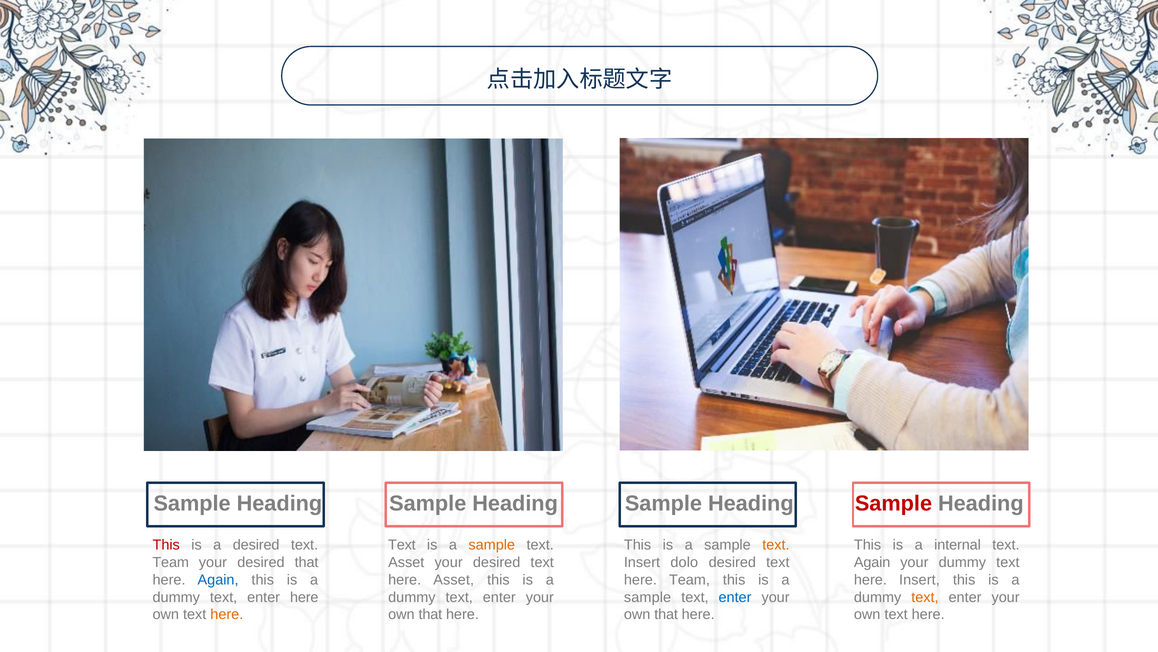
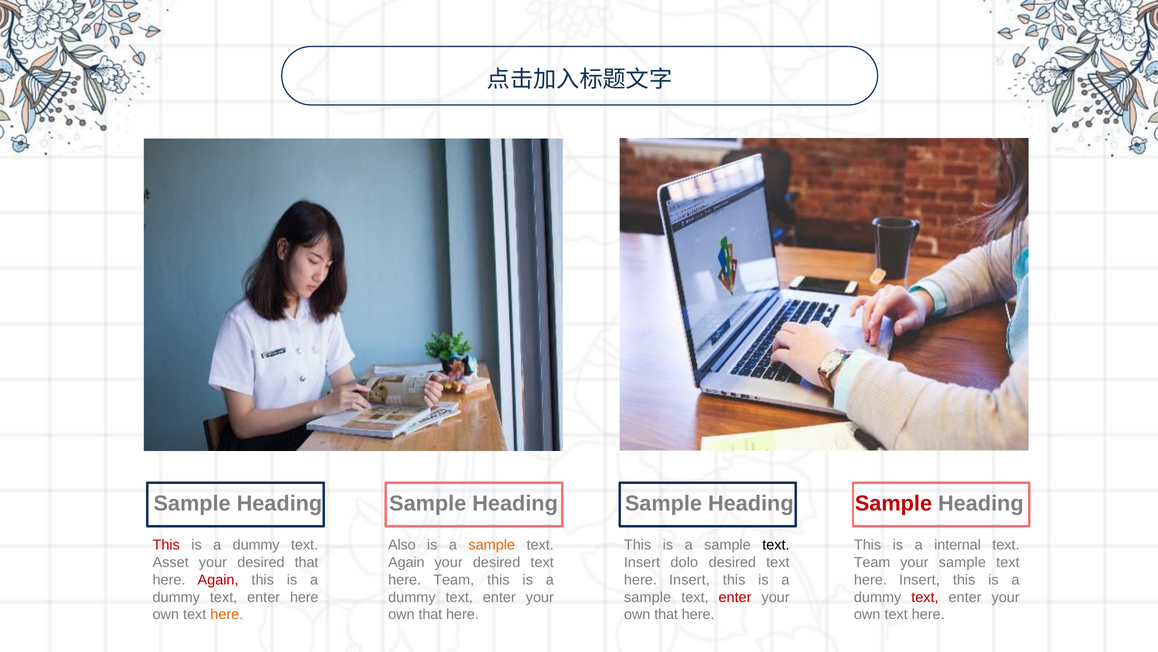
desired: desired -> dummy (256, 545)
Text: Text -> Also (402, 545)
text colour: orange -> black (776, 545)
Team: Team -> Asset (171, 562)
Asset: Asset -> Again (406, 562)
Again: Again -> Team (872, 562)
your dummy: dummy -> sample (962, 562)
Again colour: blue -> red (218, 580)
here Asset: Asset -> Team (454, 580)
Team: Team -> Insert (689, 580)
enter colour: blue -> red (735, 597)
text colour: orange -> red (925, 597)
